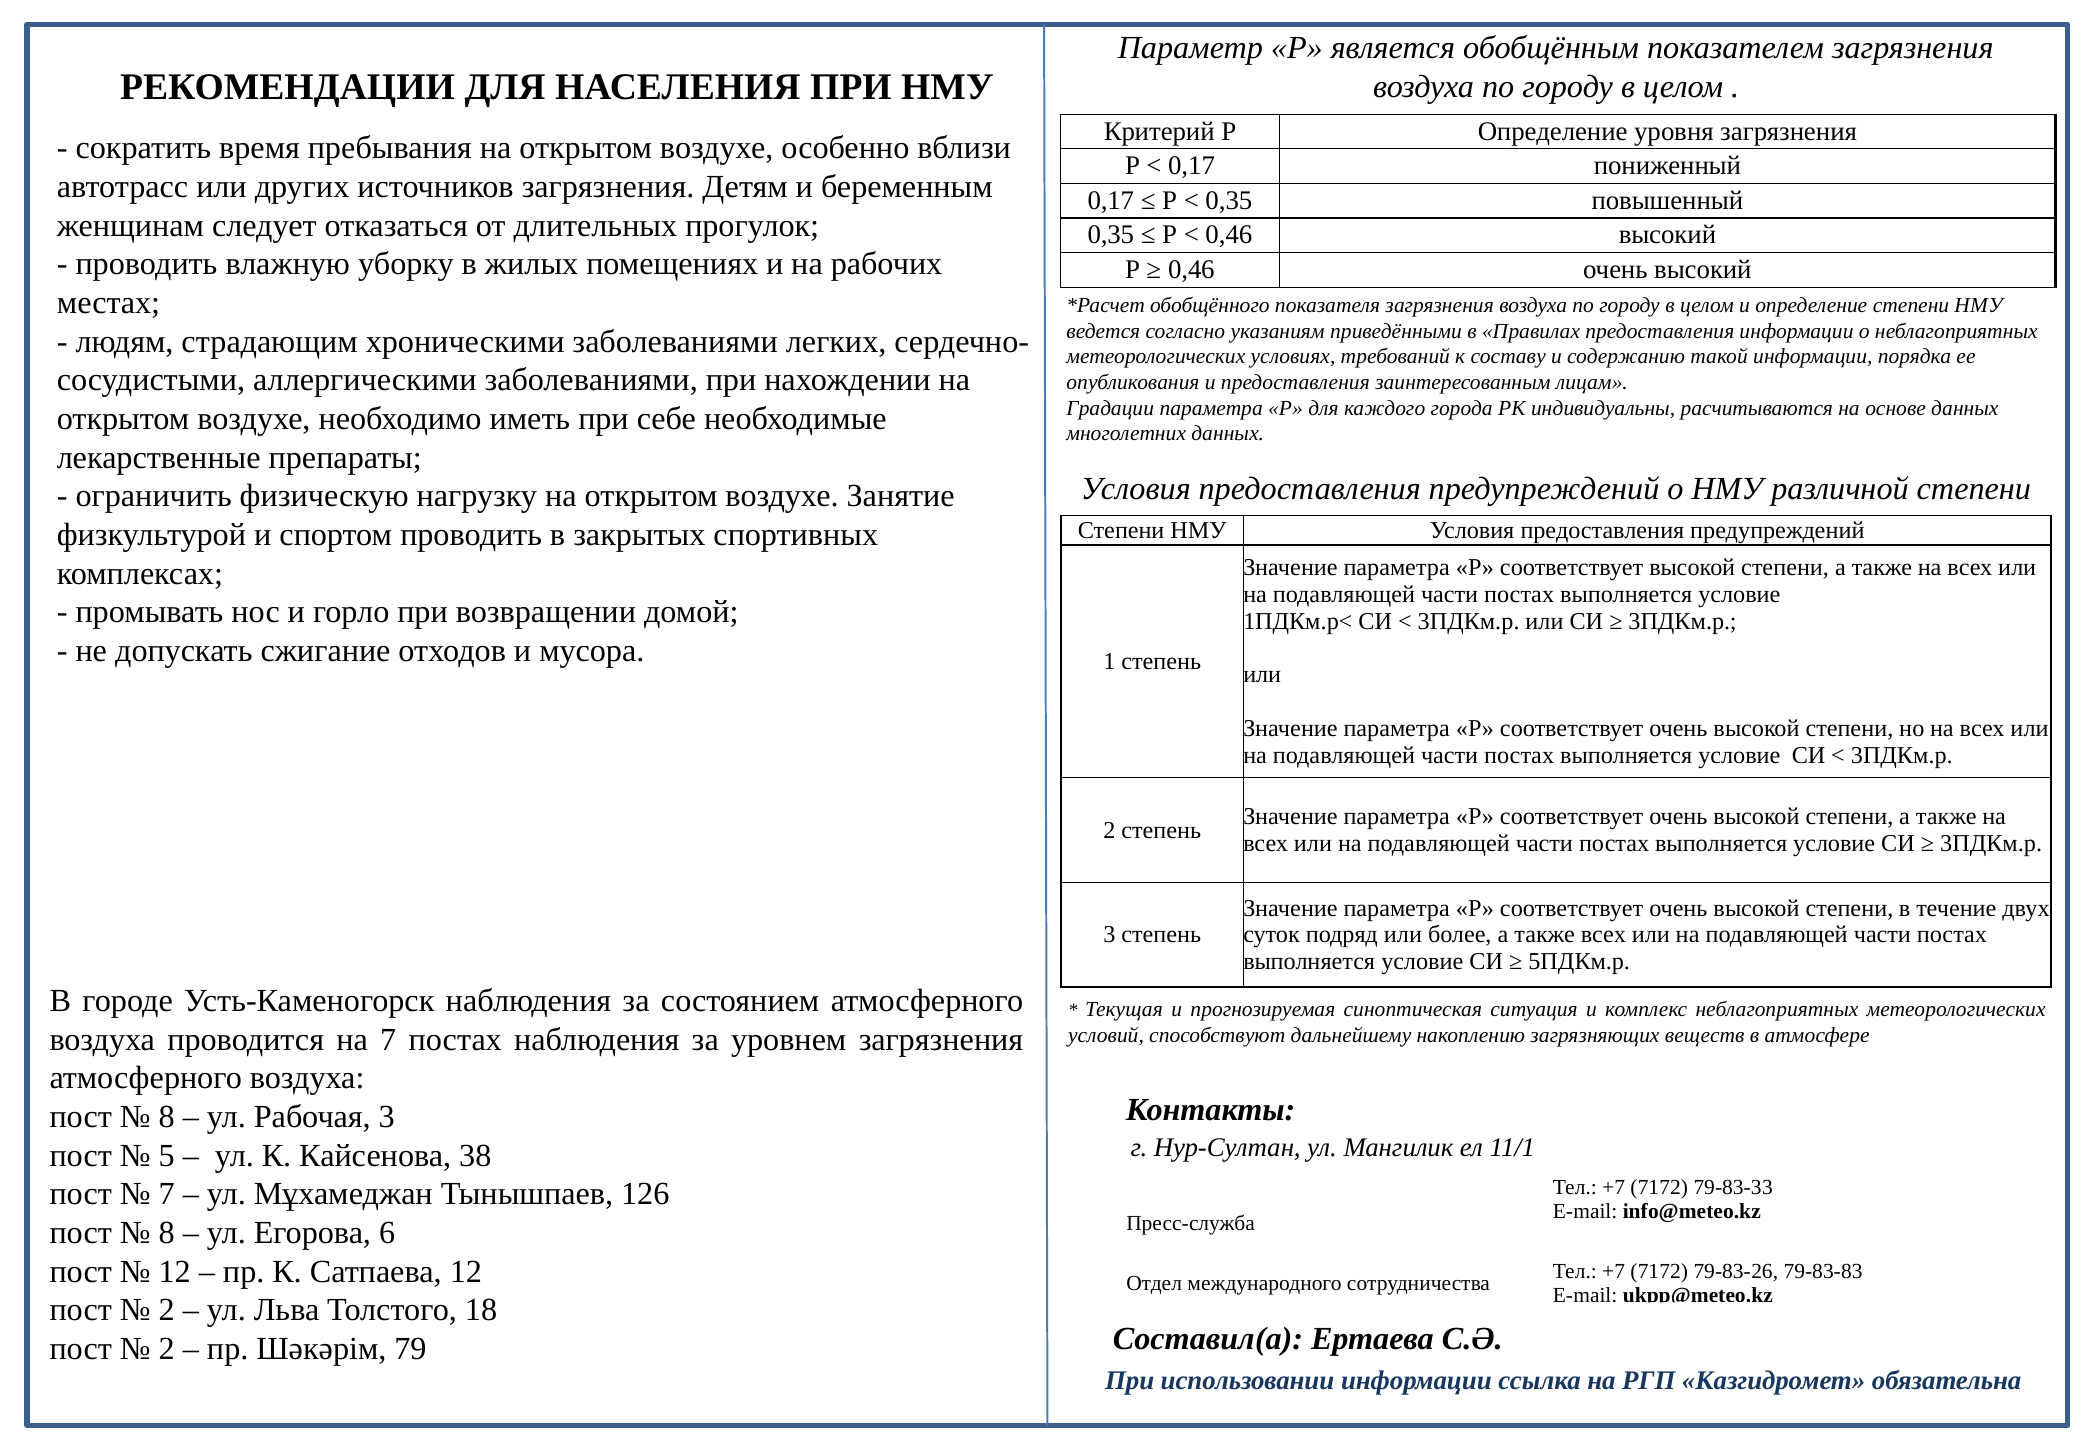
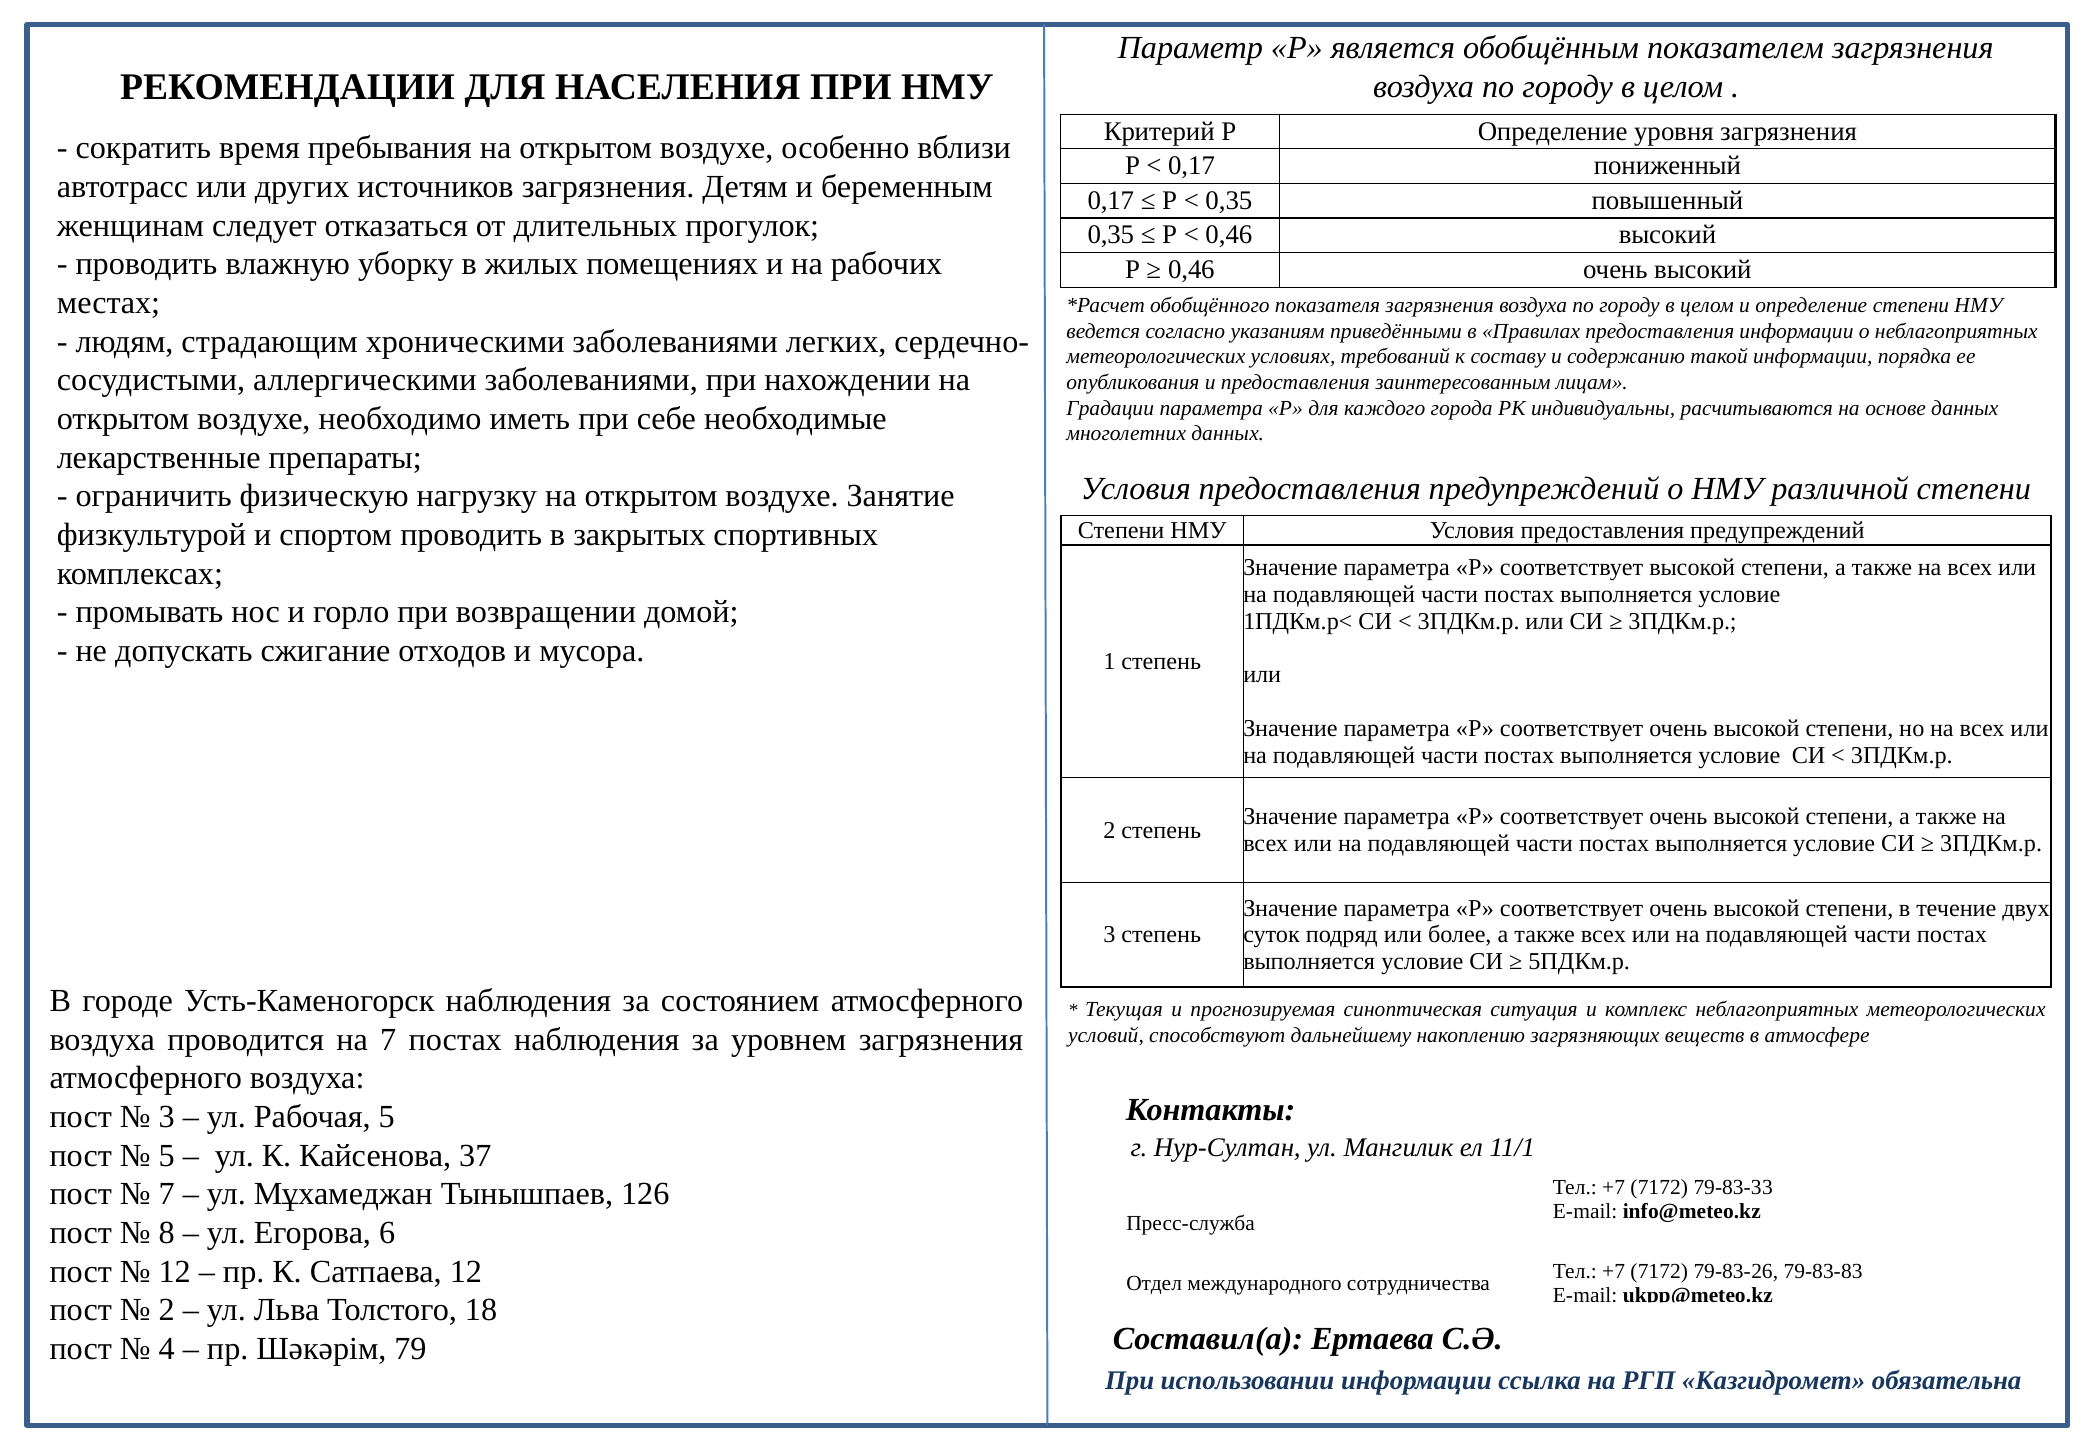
8: 8 -> 3 (167, 1117)
Рабочая 3: 3 -> 5 (387, 1117)
38: 38 -> 37 (475, 1156)
2: 2 -> 4 (167, 1349)
